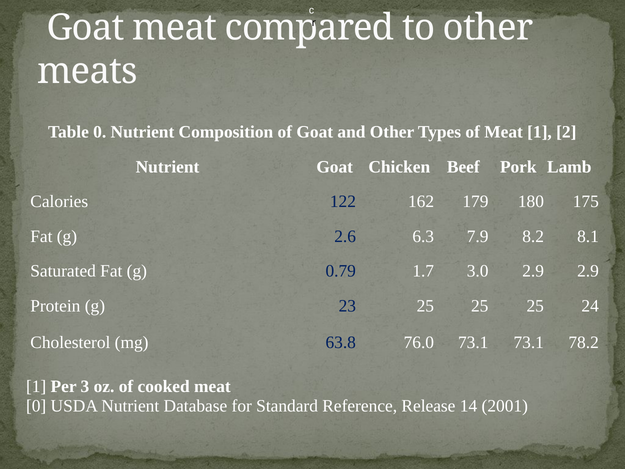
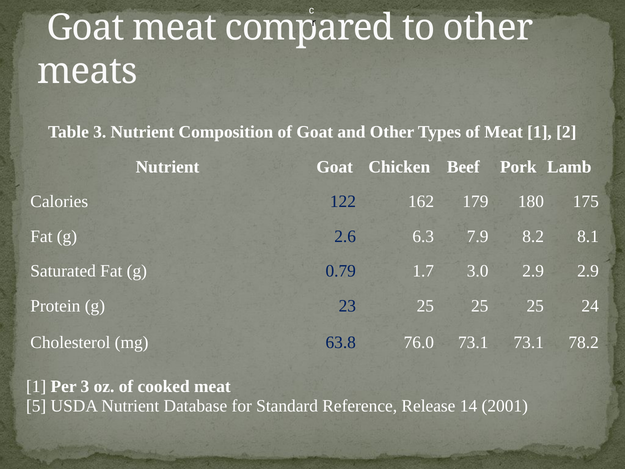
Table 0: 0 -> 3 (100, 132)
0: 0 -> 5 (36, 406)
